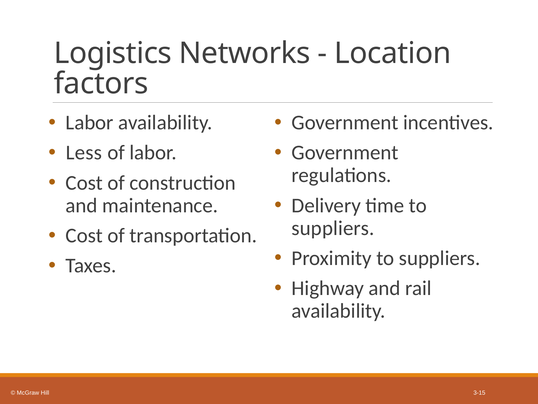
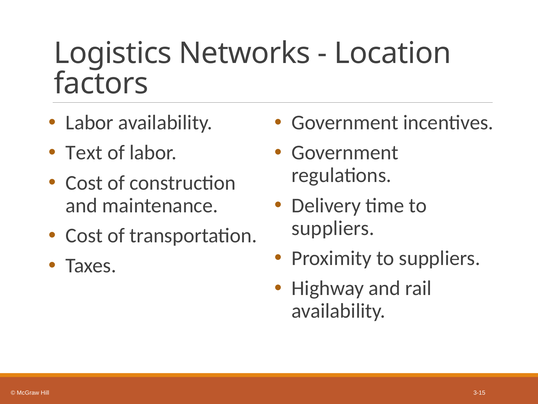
Less: Less -> Text (84, 153)
